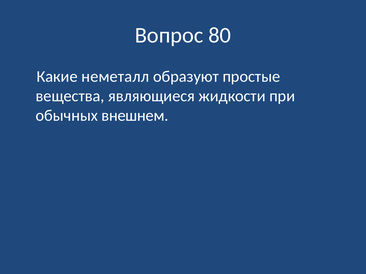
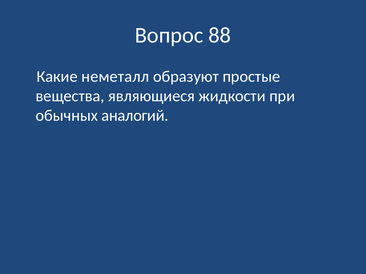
80: 80 -> 88 (220, 35)
внешнем: внешнем -> аналогий (135, 116)
